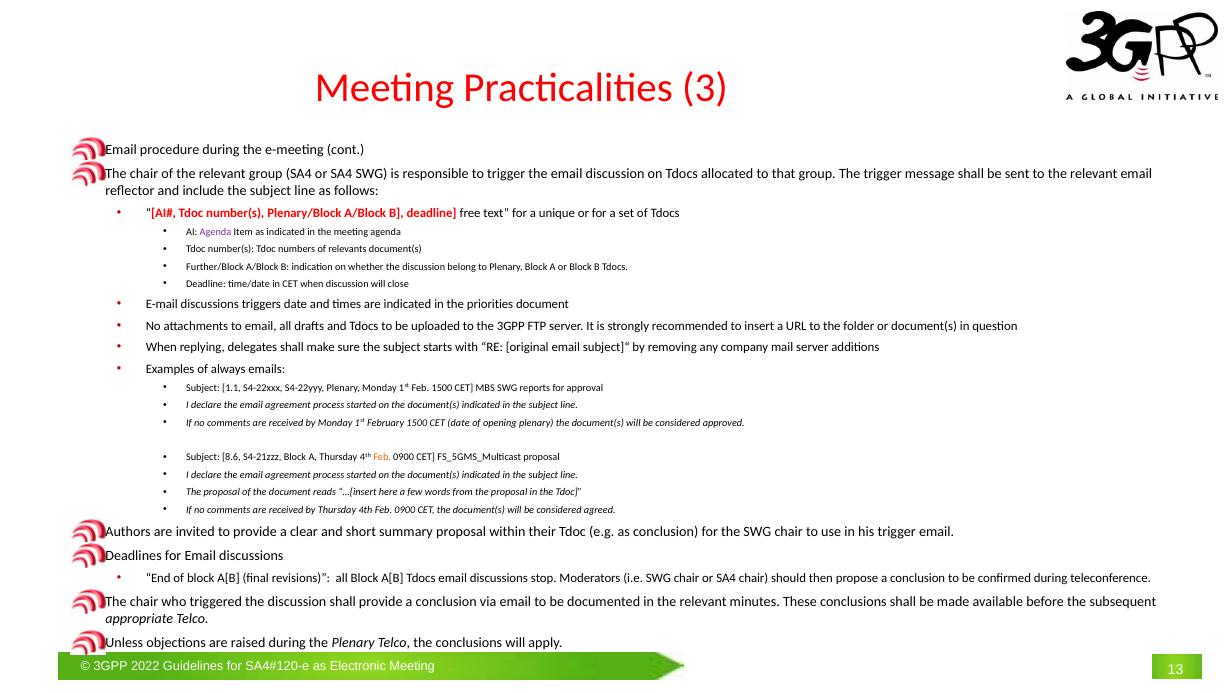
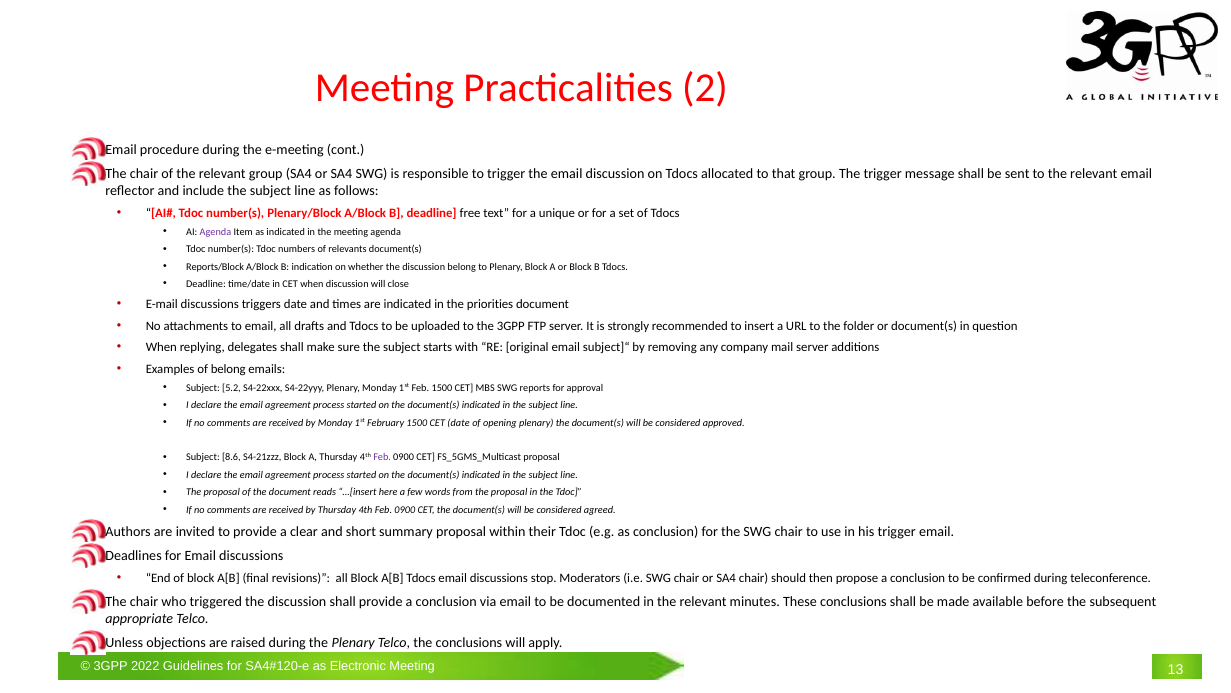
3: 3 -> 2 (705, 88)
Further/Block: Further/Block -> Reports/Block (215, 266)
of always: always -> belong (228, 369)
1.1: 1.1 -> 5.2 (231, 387)
Feb colour: orange -> purple (382, 457)
